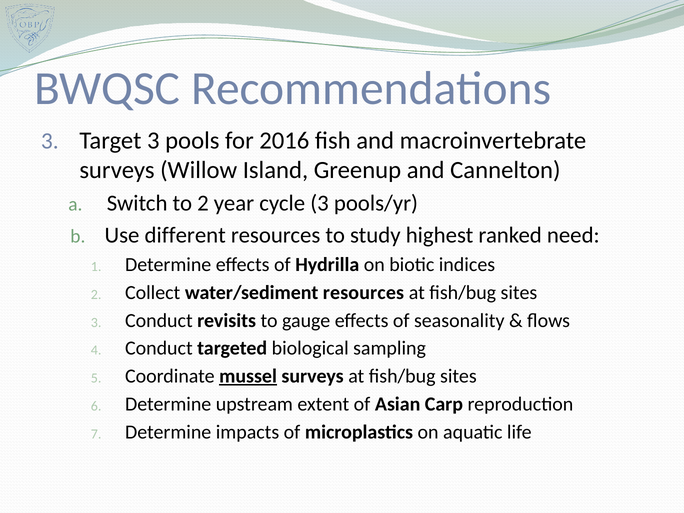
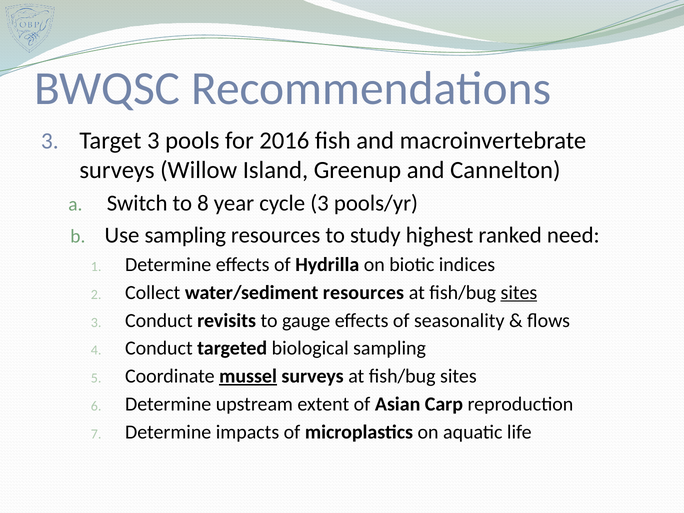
to 2: 2 -> 8 (203, 203)
Use different: different -> sampling (185, 235)
sites underline: none -> present (519, 292)
